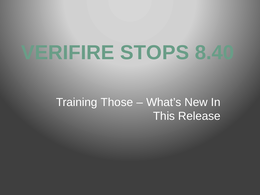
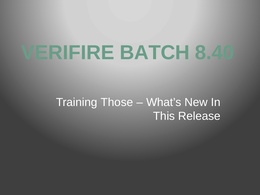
STOPS: STOPS -> BATCH (155, 53)
